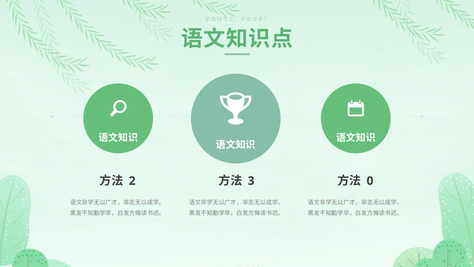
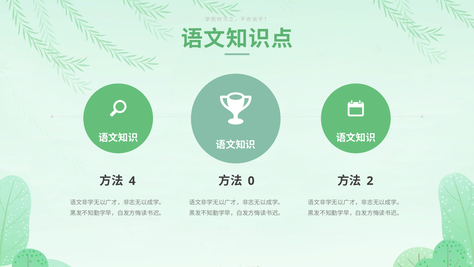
2: 2 -> 4 (132, 181)
3: 3 -> 0 (251, 181)
0: 0 -> 2 (370, 181)
